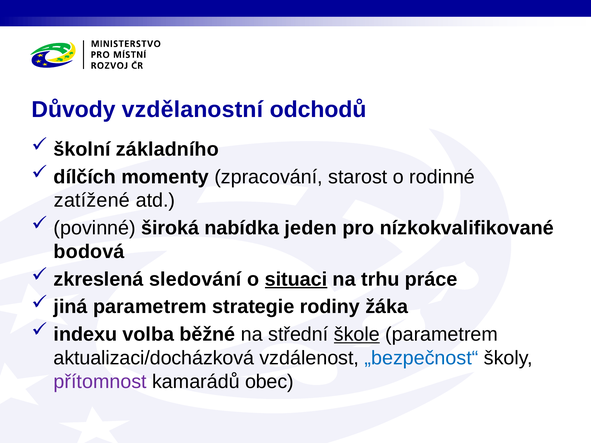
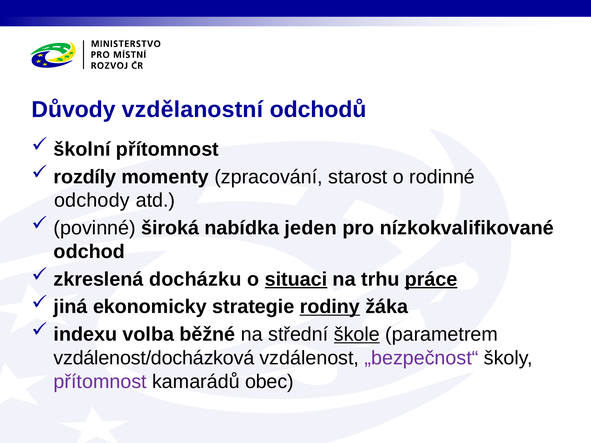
školní základního: základního -> přítomnost (167, 149)
dílčích: dílčích -> rozdíly (85, 177)
zatížené: zatížené -> odchody (92, 201)
bodová: bodová -> odchod (89, 252)
sledování: sledování -> docházku (195, 279)
práce underline: none -> present (431, 279)
jiná parametrem: parametrem -> ekonomicky (150, 307)
rodiny underline: none -> present (330, 307)
aktualizaci/docházková: aktualizaci/docházková -> vzdálenost/docházková (154, 358)
„bezpečnost“ colour: blue -> purple (422, 358)
